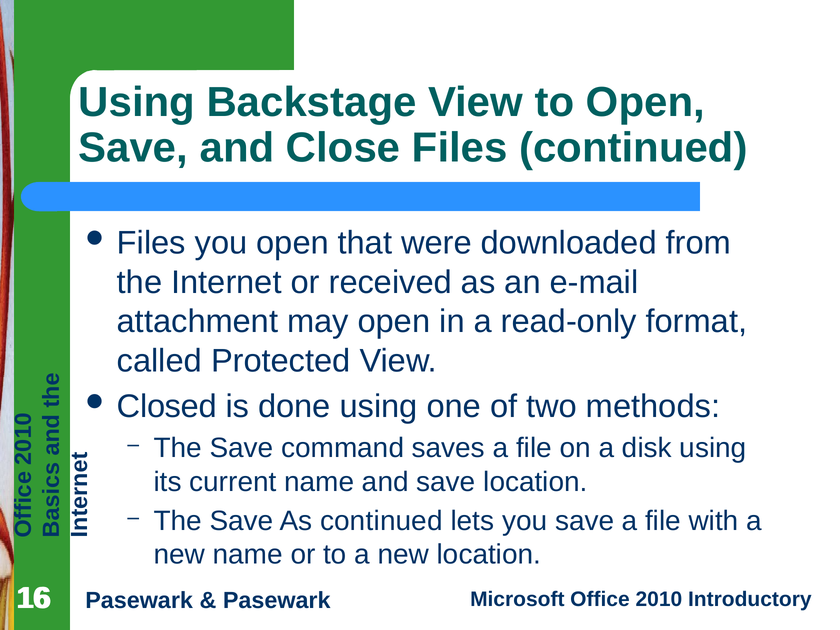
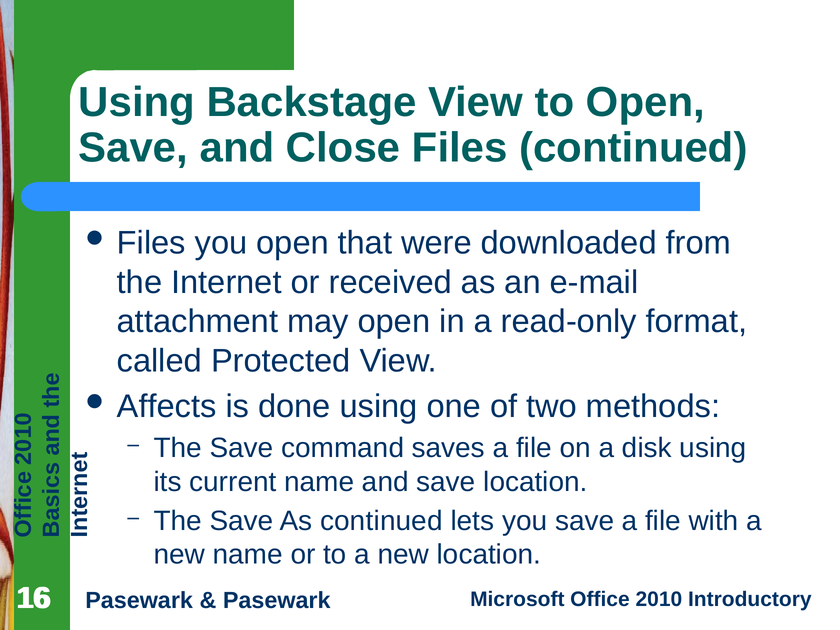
Closed: Closed -> Affects (167, 407)
